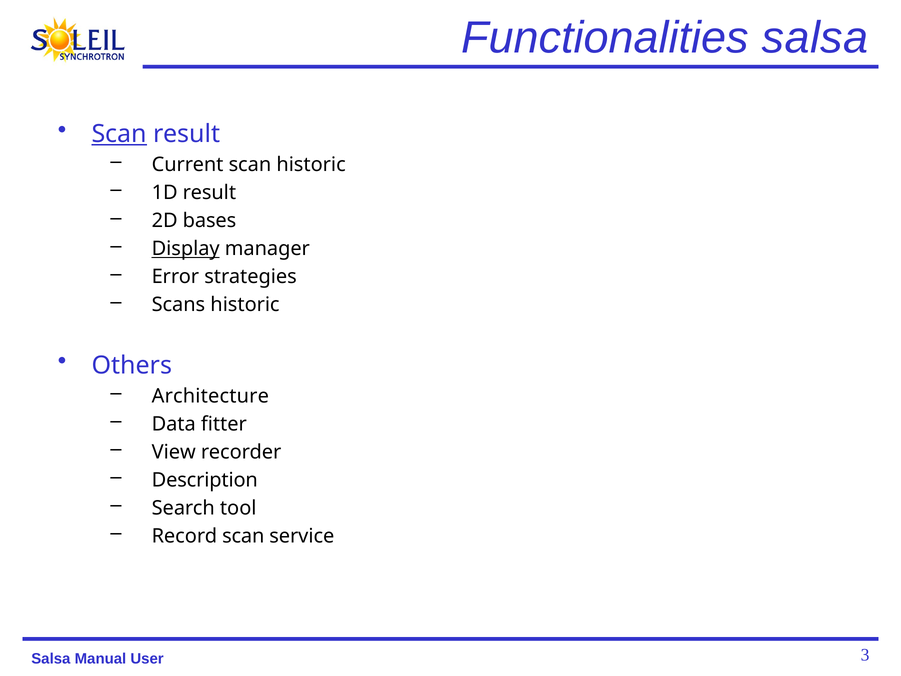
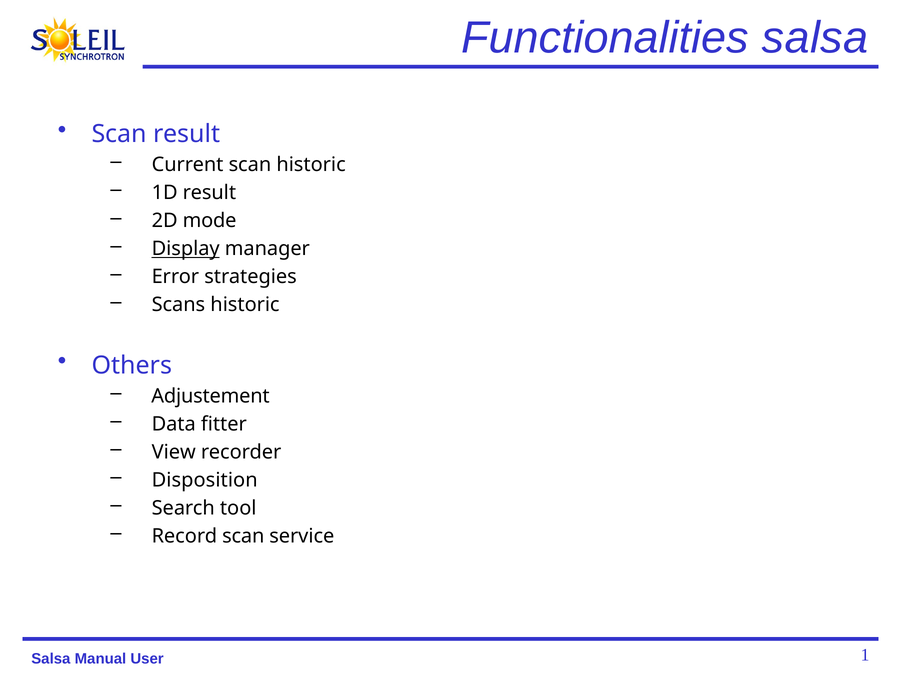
Scan underline: present -> none (119, 134)
bases: bases -> mode (210, 221)
Architecture: Architecture -> Adjustement (211, 396)
Description: Description -> Disposition (205, 480)
3: 3 -> 1 (865, 655)
